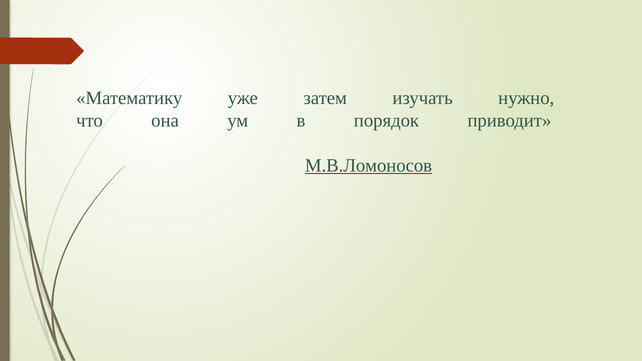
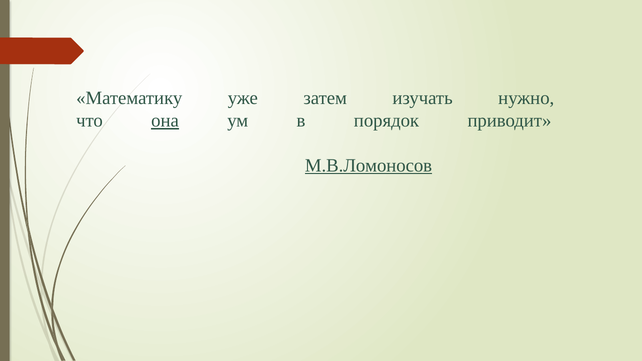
она underline: none -> present (165, 121)
